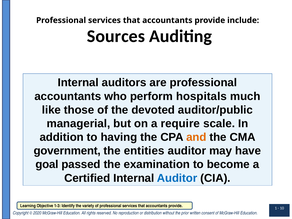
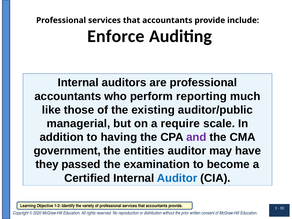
Sources: Sources -> Enforce (116, 36)
hospitals: hospitals -> reporting (201, 96)
devoted: devoted -> existing (153, 110)
and colour: orange -> purple (196, 137)
goal: goal -> they (47, 164)
